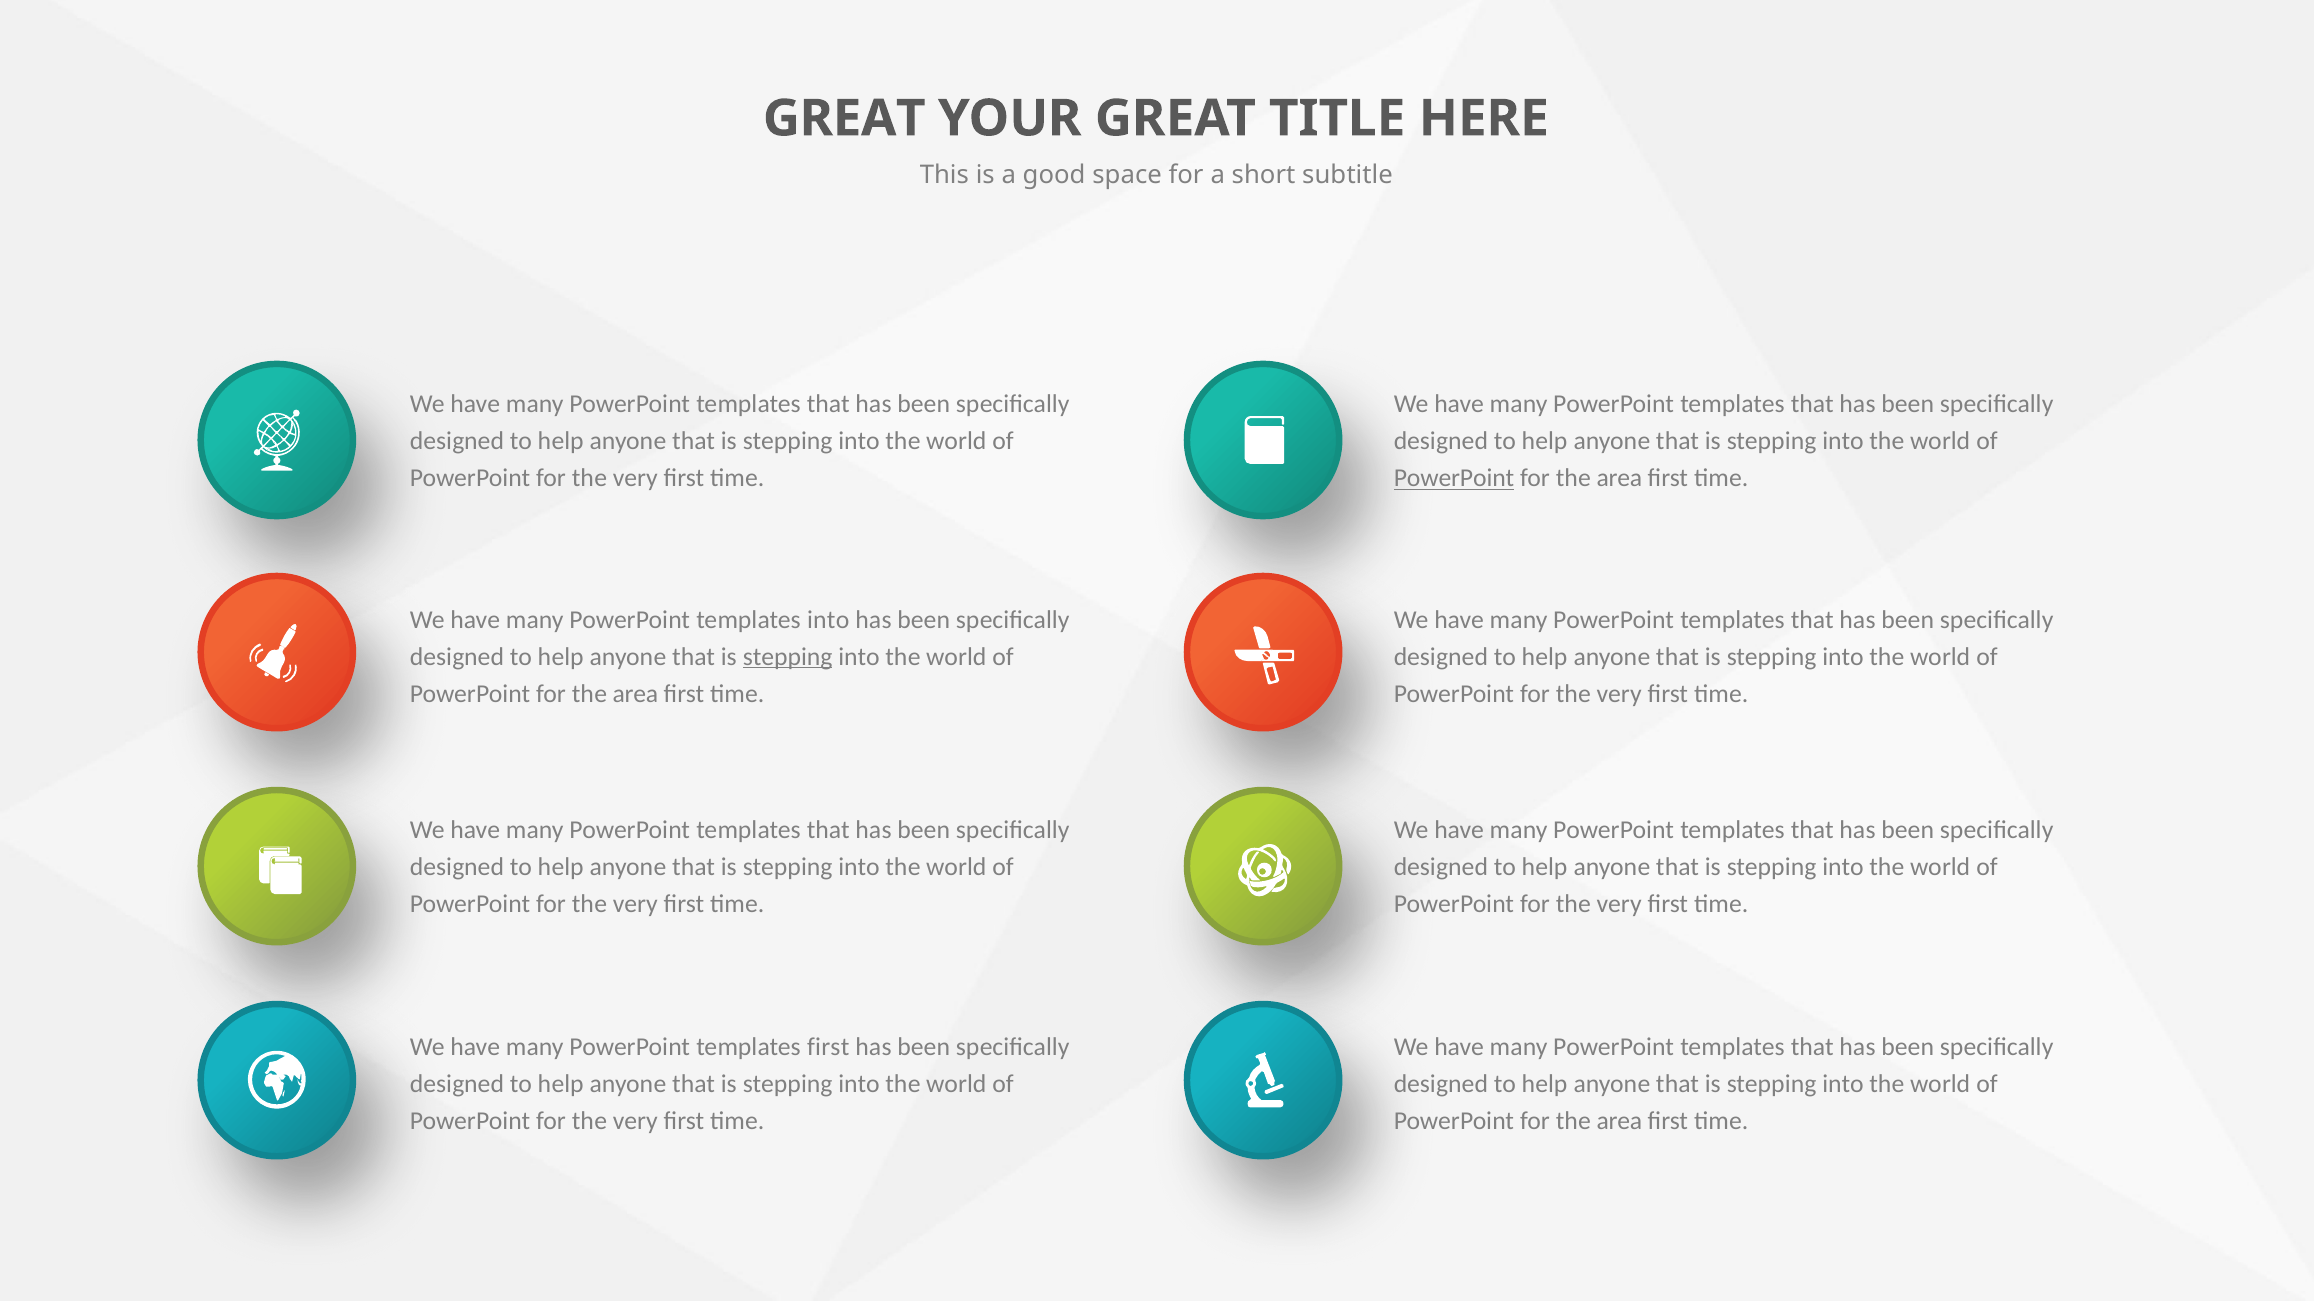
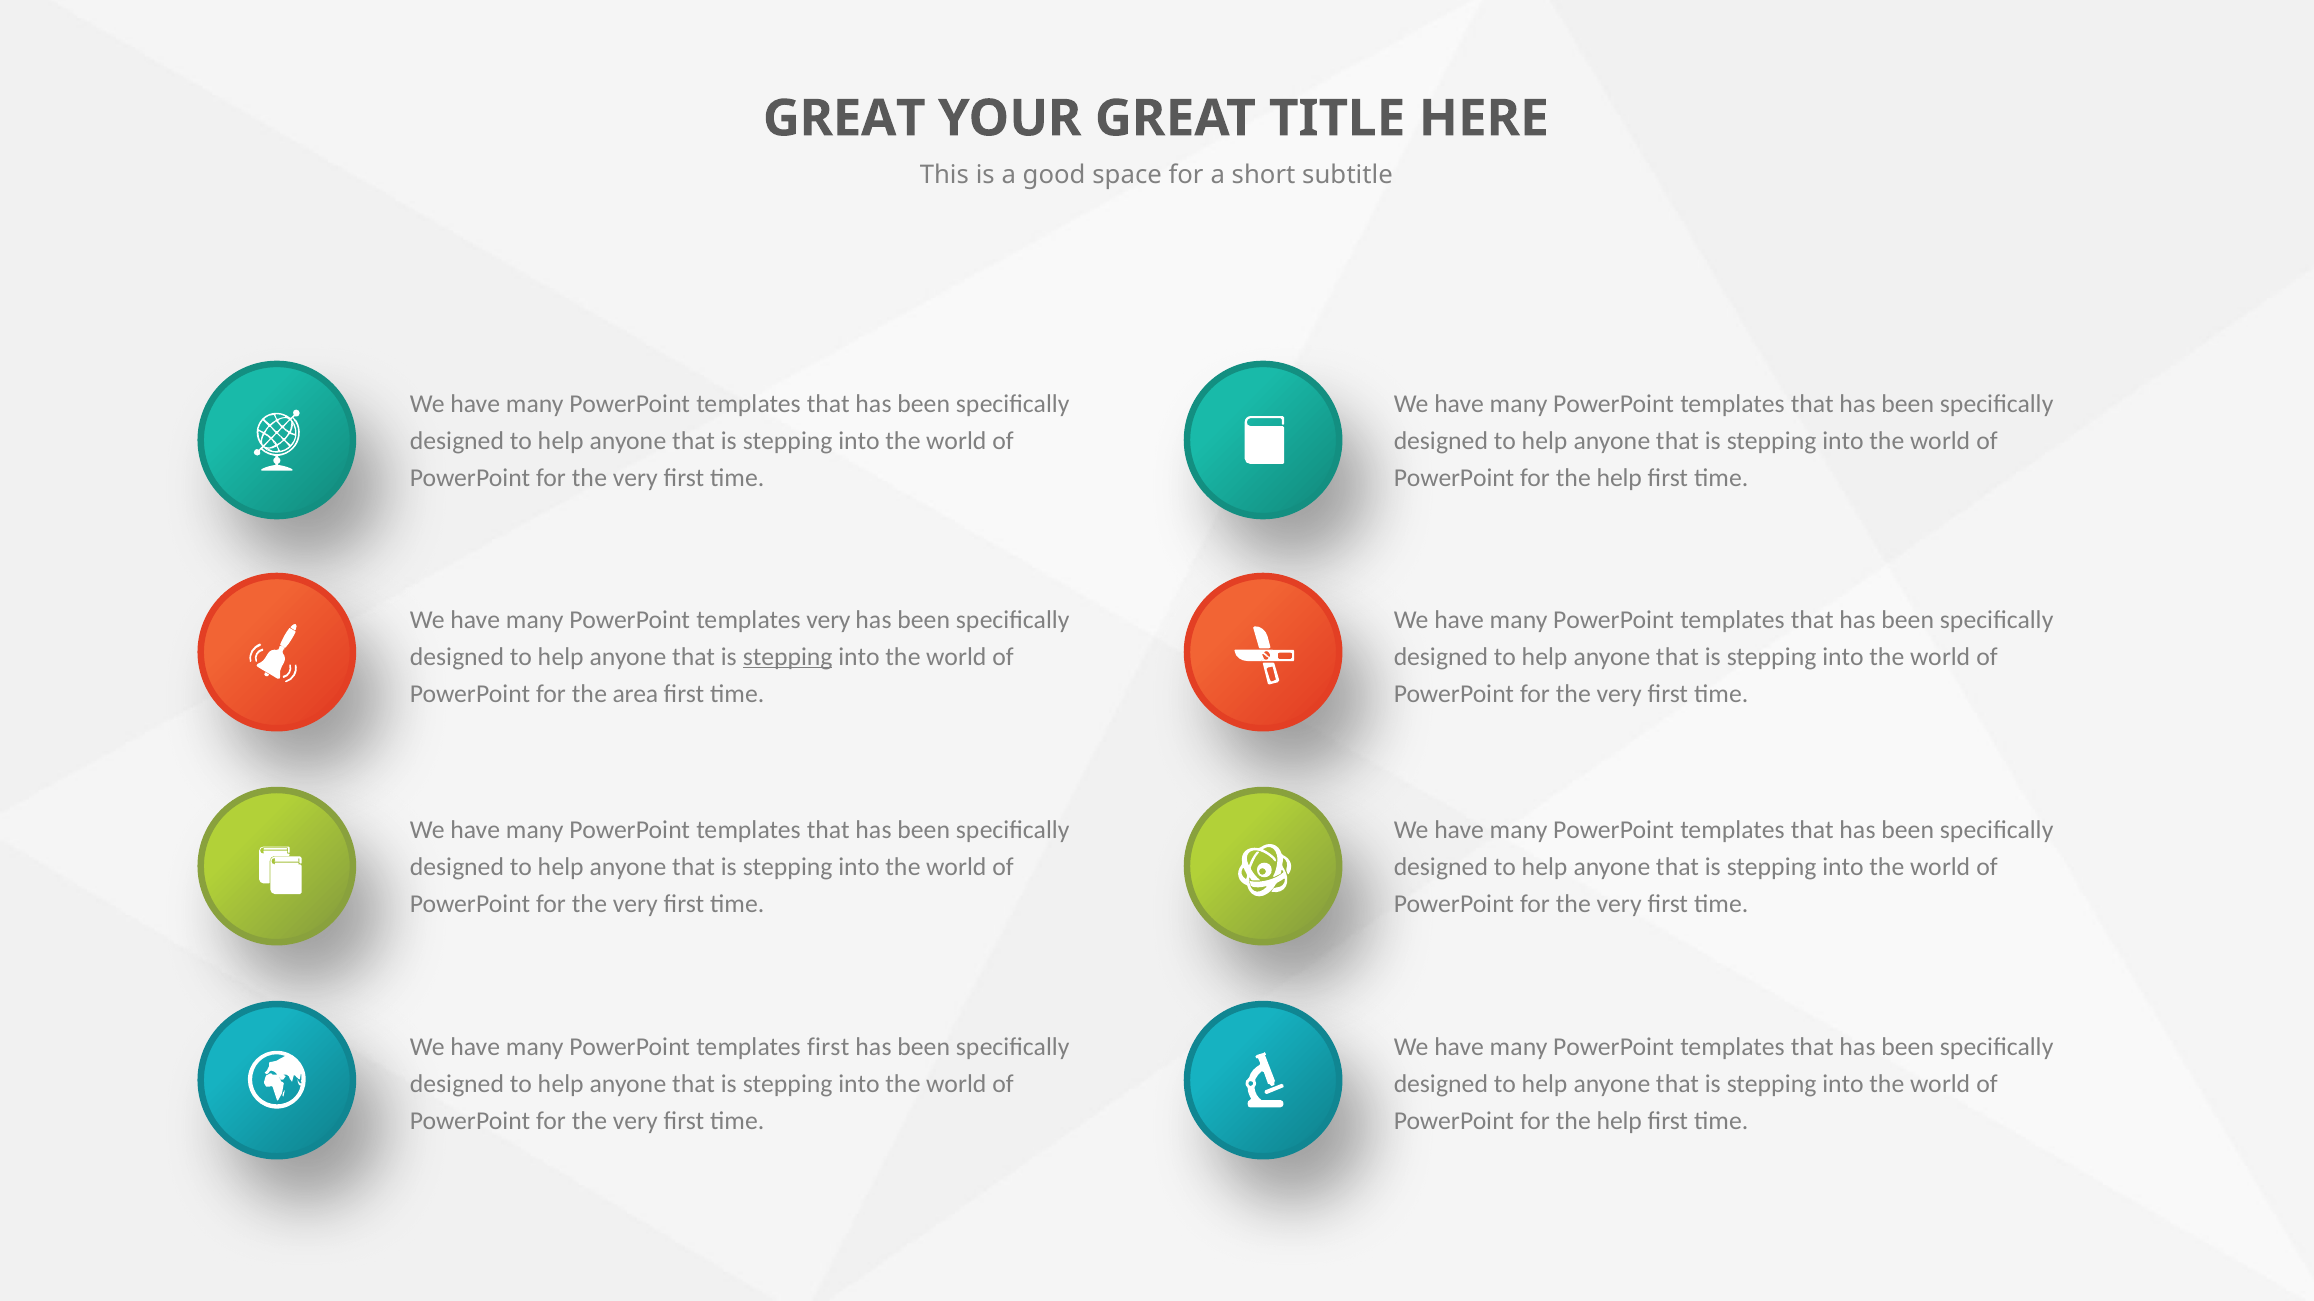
PowerPoint underline: present -> none (1454, 478)
area: area -> help (1619, 478)
templates into: into -> very (828, 620)
area: area -> help (1619, 1121)
